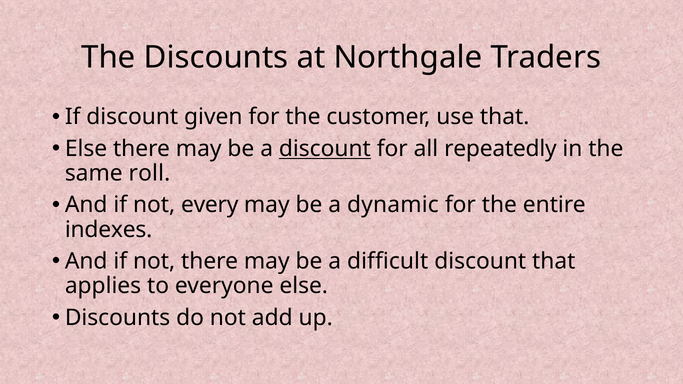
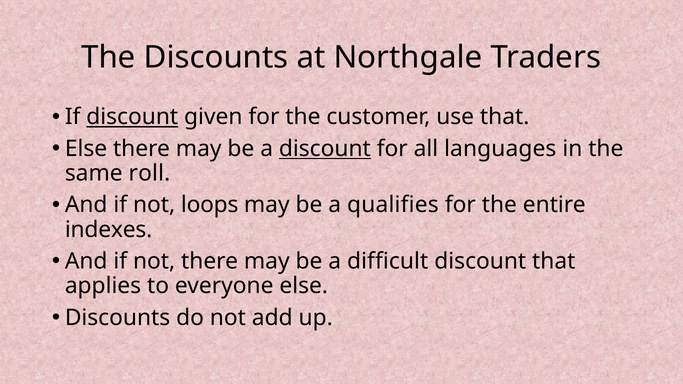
discount underline: none -> present (132, 117)
repeatedly: repeatedly -> languages (500, 149)
every: every -> loops (210, 205)
dynamic: dynamic -> qualifies (393, 205)
